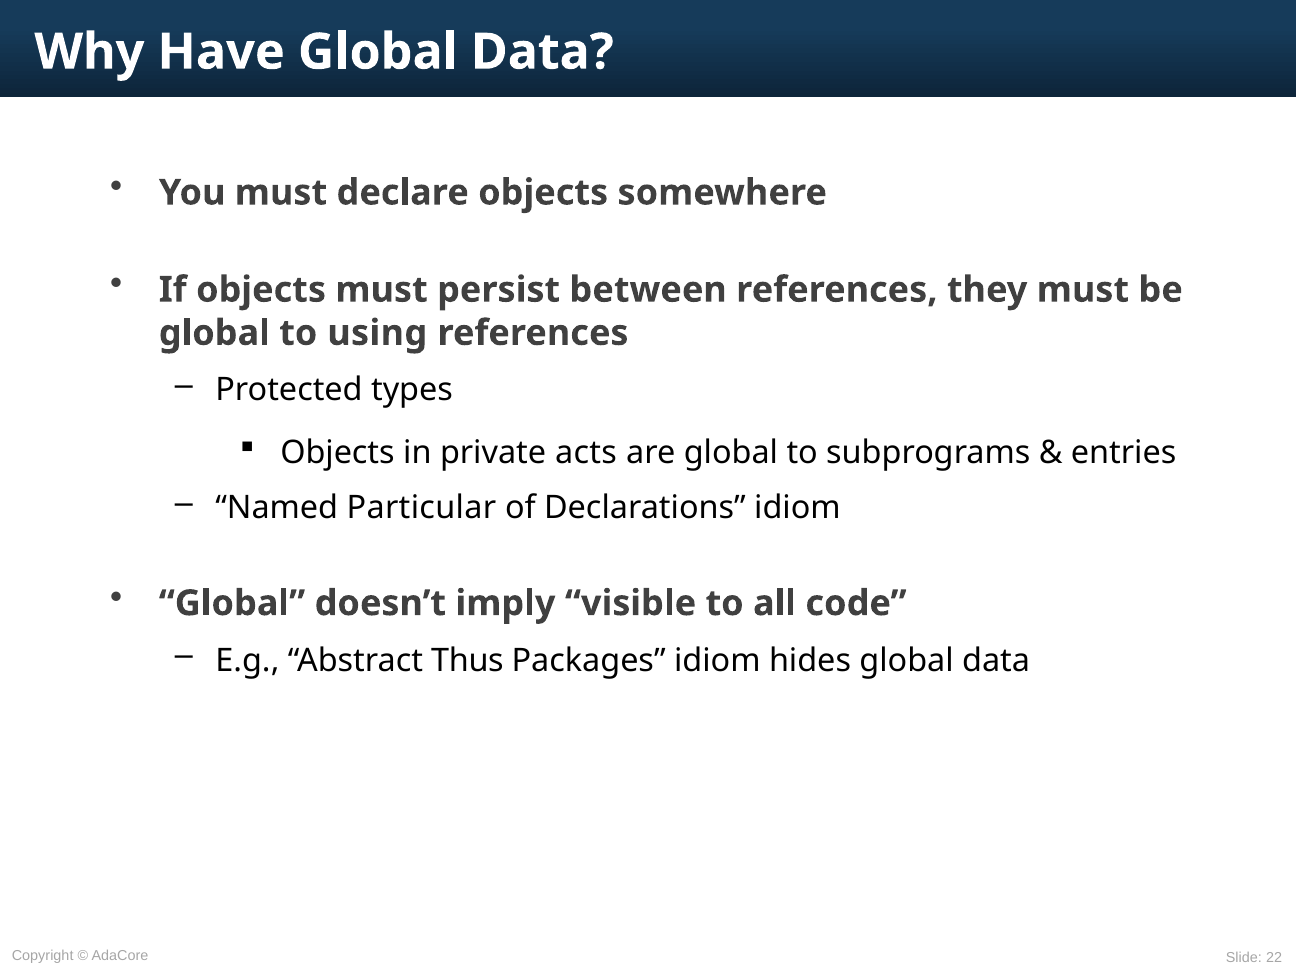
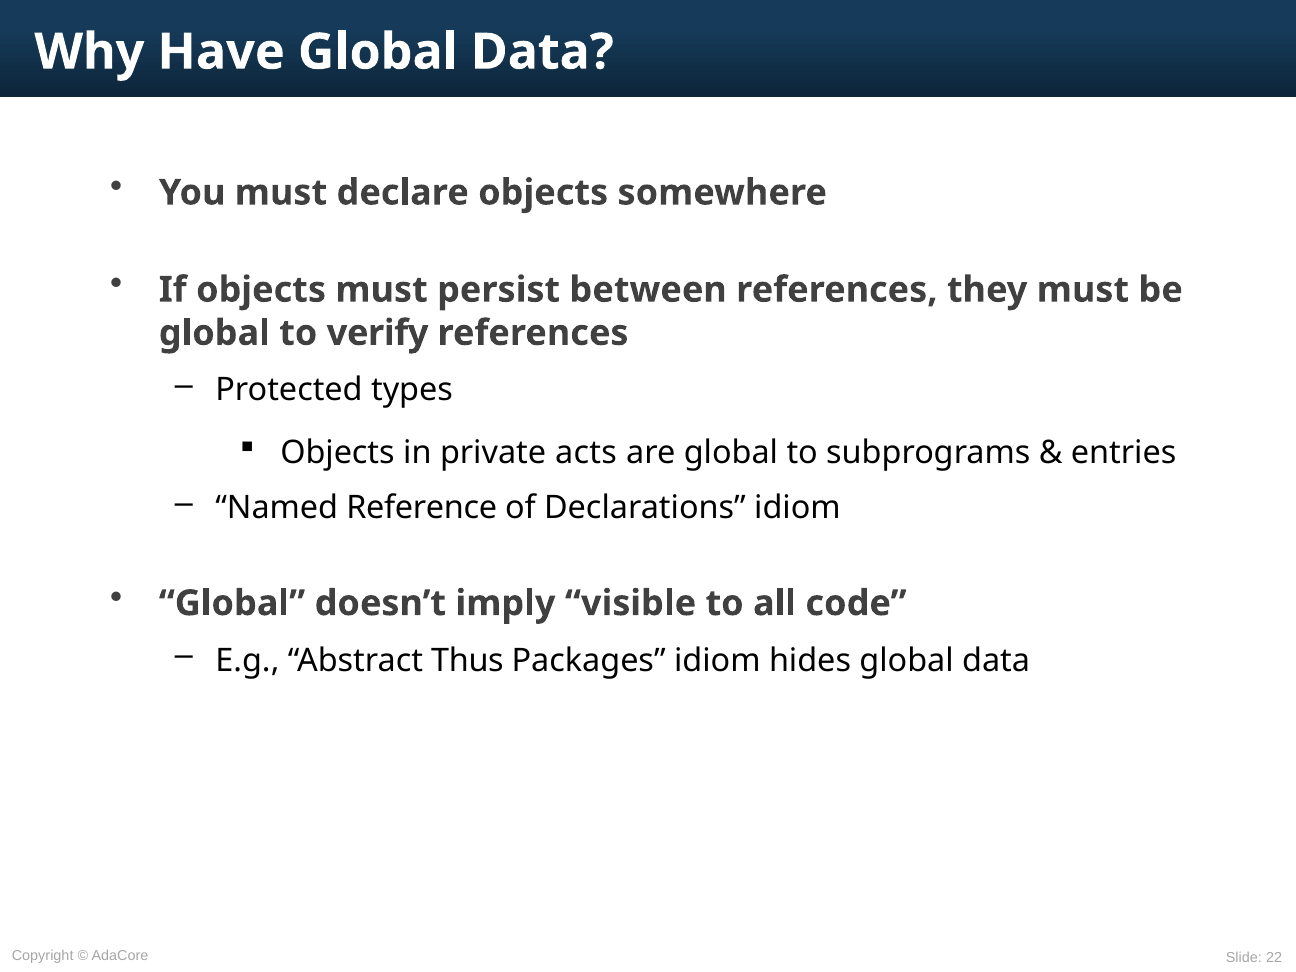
using: using -> verify (378, 333)
Particular: Particular -> Reference (422, 508)
